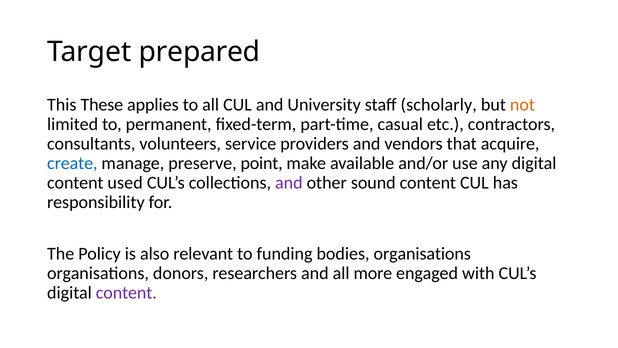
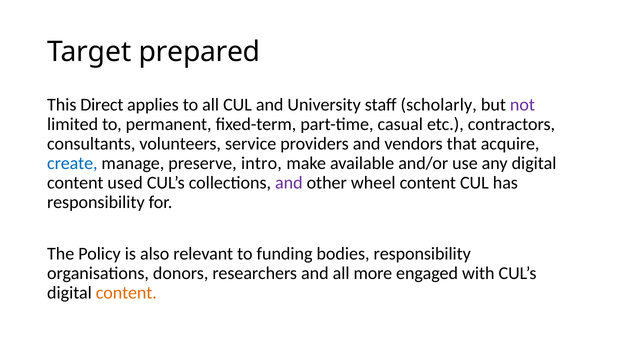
These: These -> Direct (102, 104)
not colour: orange -> purple (522, 104)
point: point -> intro (261, 163)
sound: sound -> wheel (373, 182)
bodies organisations: organisations -> responsibility (422, 254)
content colour: purple -> orange (126, 293)
